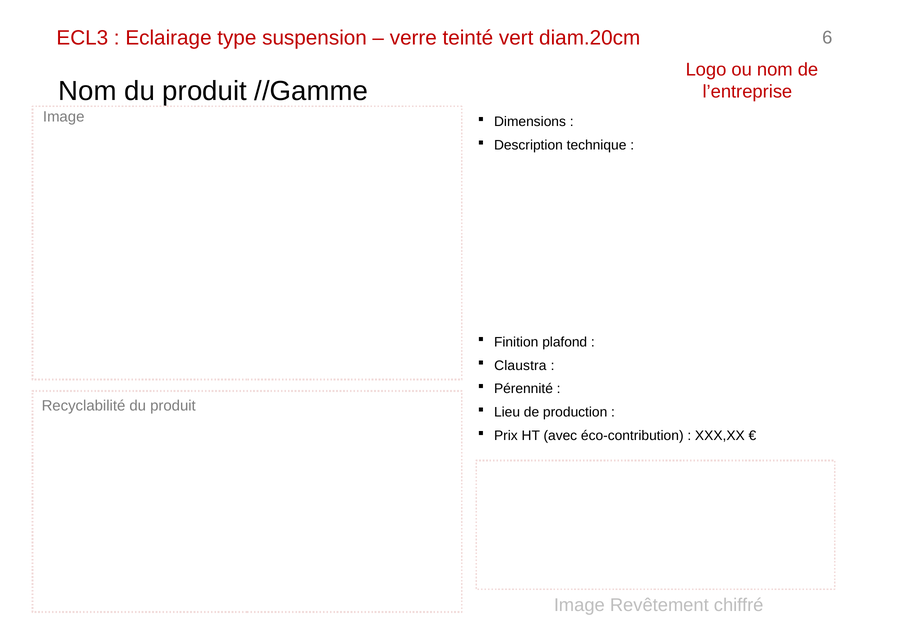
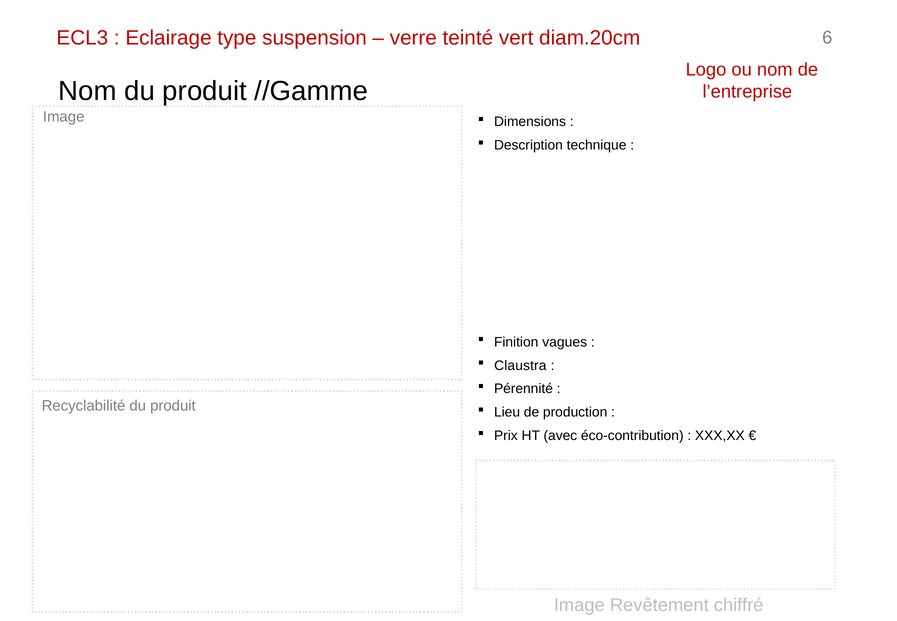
plafond: plafond -> vagues (565, 342)
